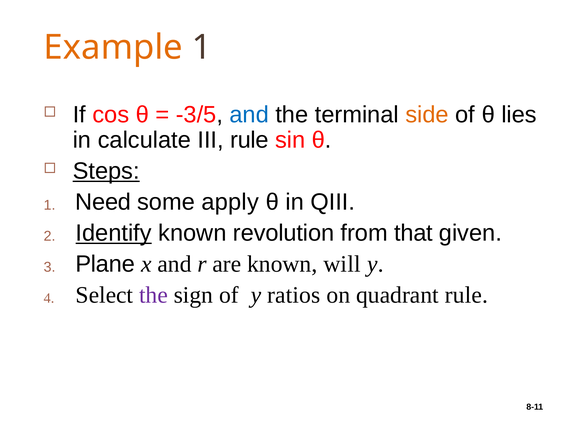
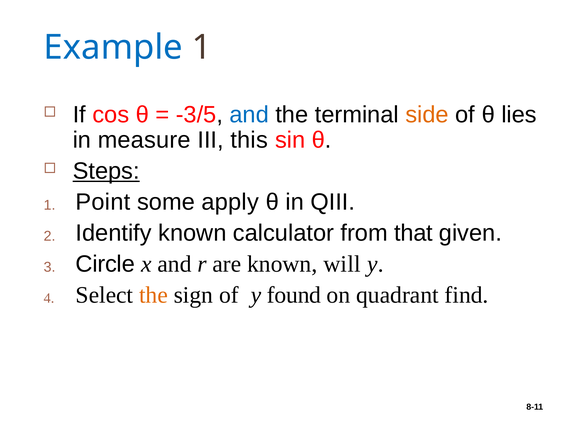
Example colour: orange -> blue (113, 47)
calculate: calculate -> measure (144, 140)
III rule: rule -> this (249, 140)
Need: Need -> Point (103, 202)
Identify underline: present -> none (114, 233)
revolution: revolution -> calculator (284, 233)
Plane: Plane -> Circle (105, 264)
the colour: purple -> orange (153, 295)
ratios: ratios -> found (294, 295)
quadrant rule: rule -> find (467, 295)
